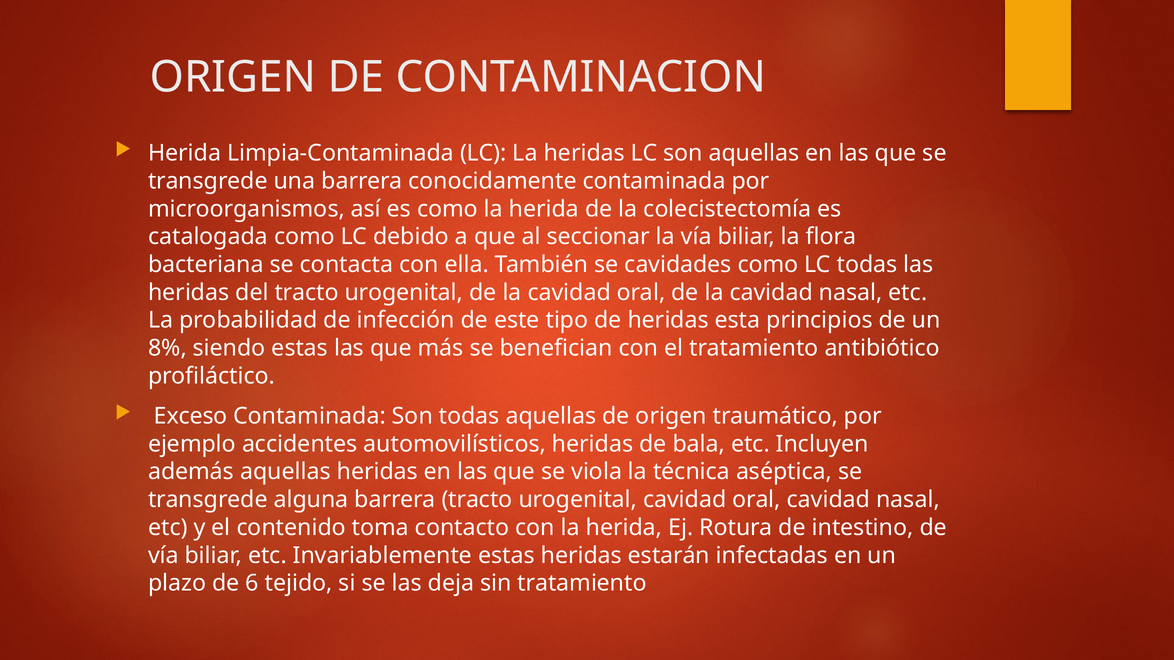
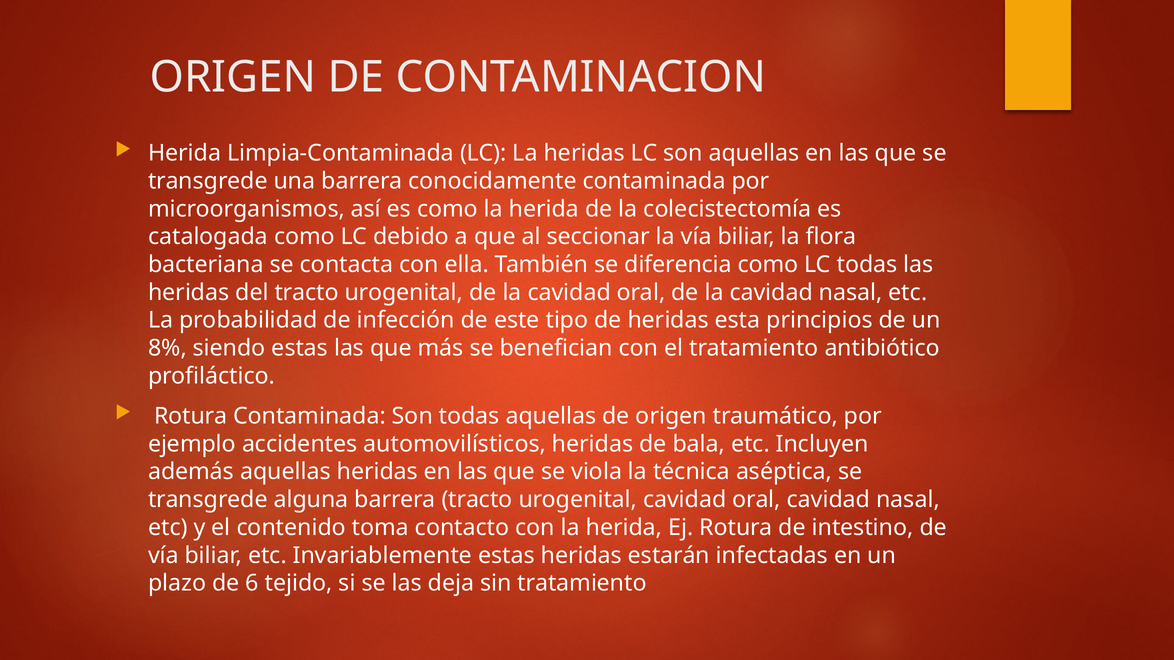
cavidades: cavidades -> diferencia (678, 265)
Exceso: Exceso -> Rotura (191, 416)
